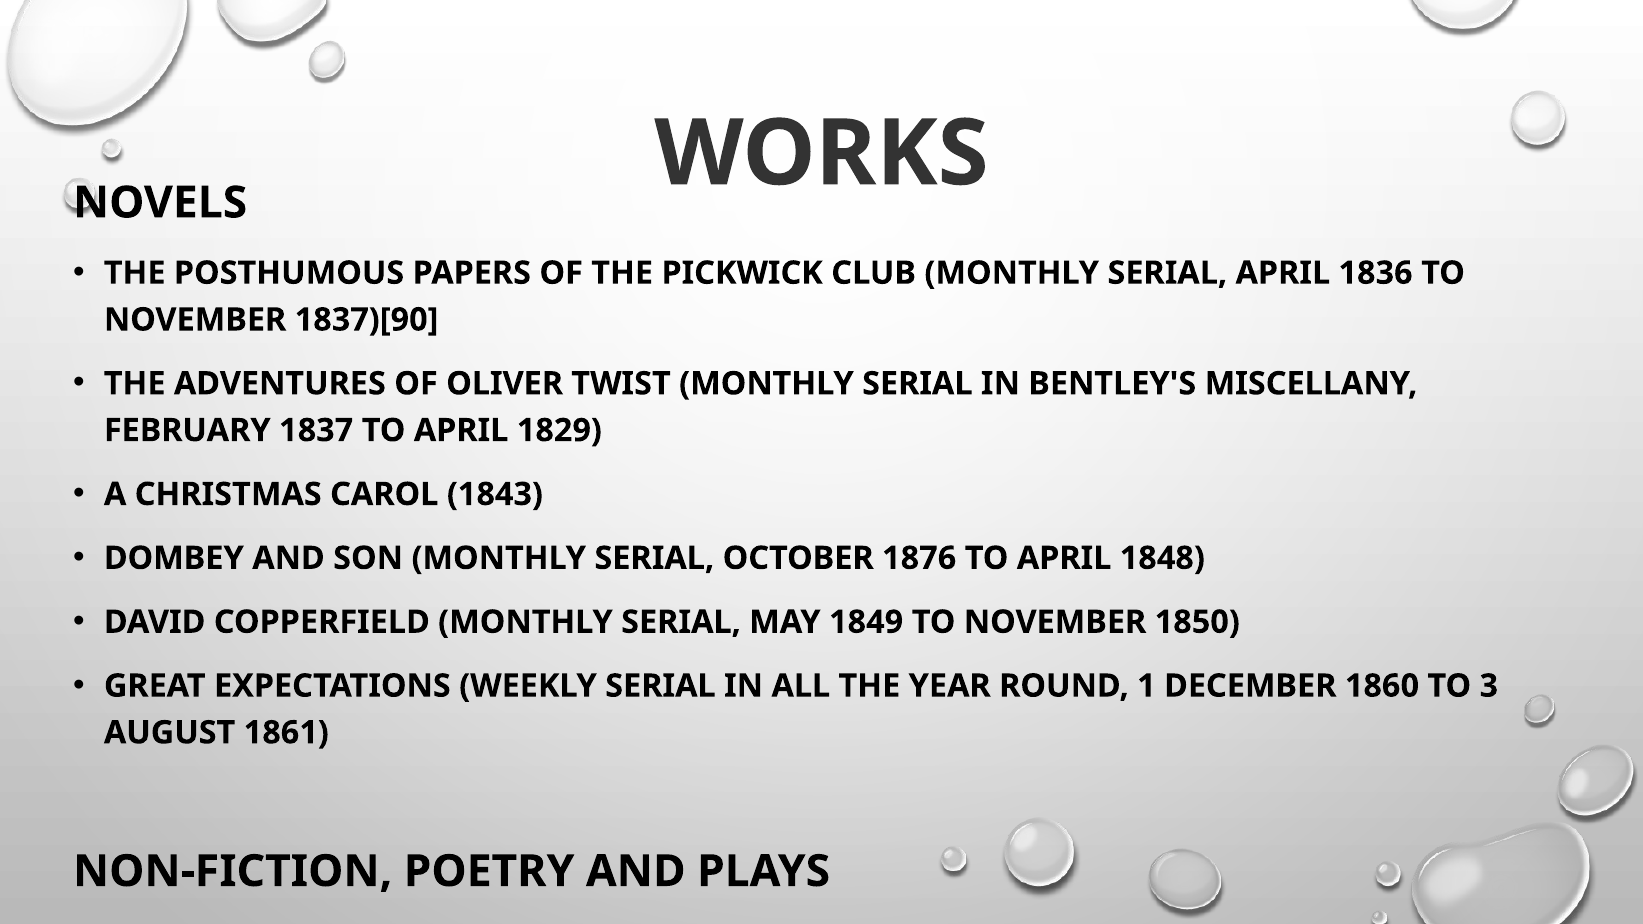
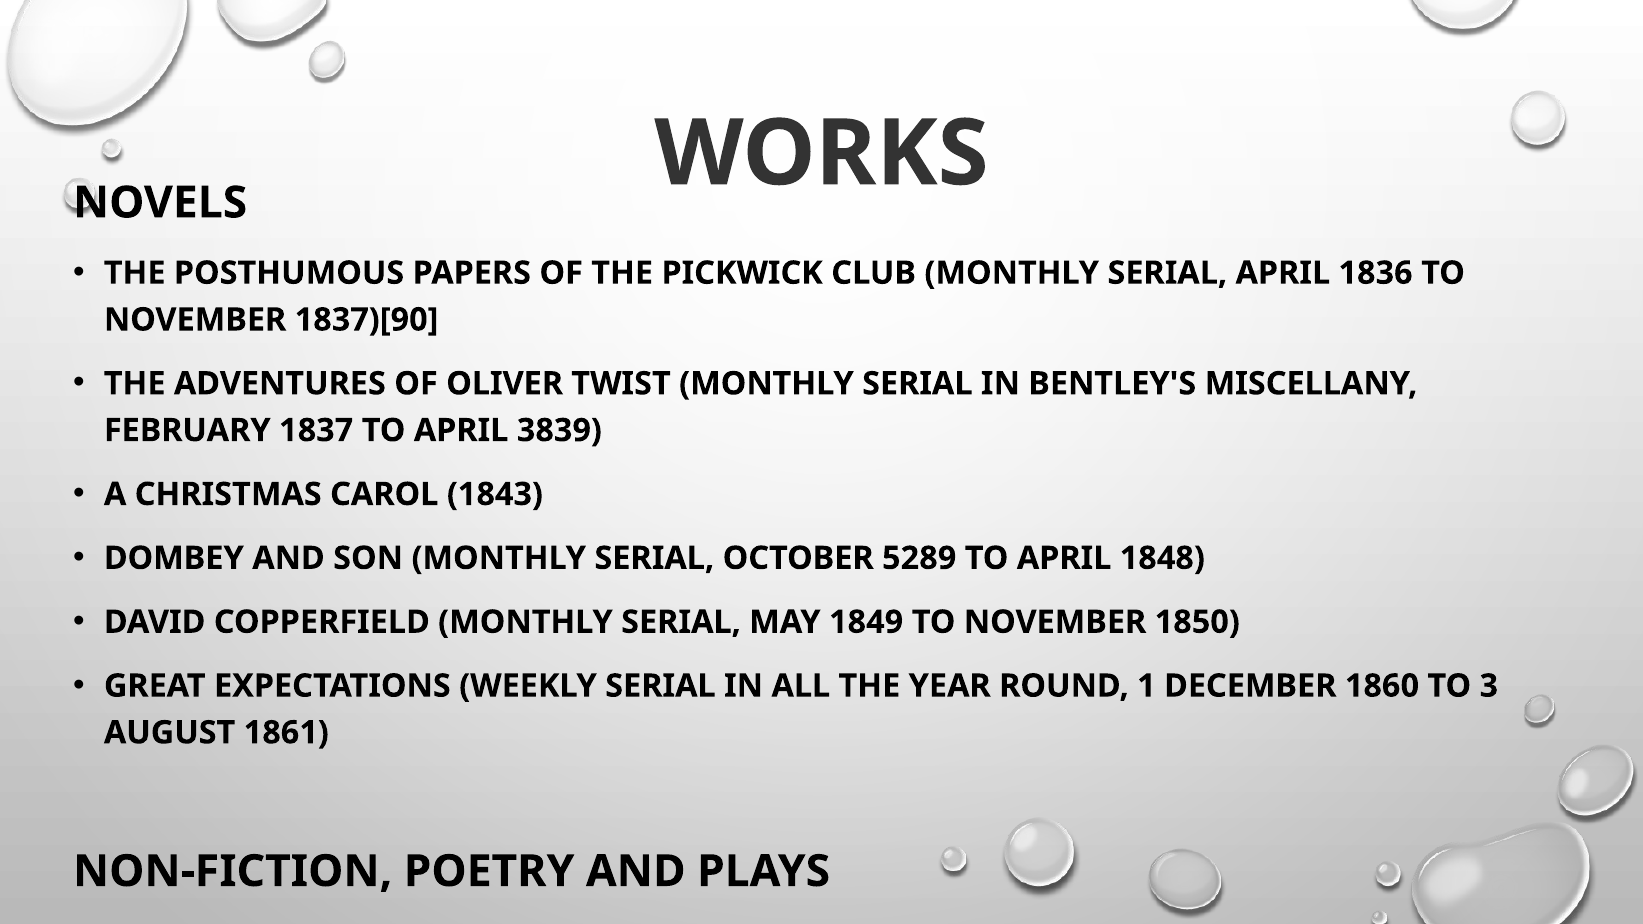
1829: 1829 -> 3839 (559, 431)
1876: 1876 -> 5289 (919, 558)
